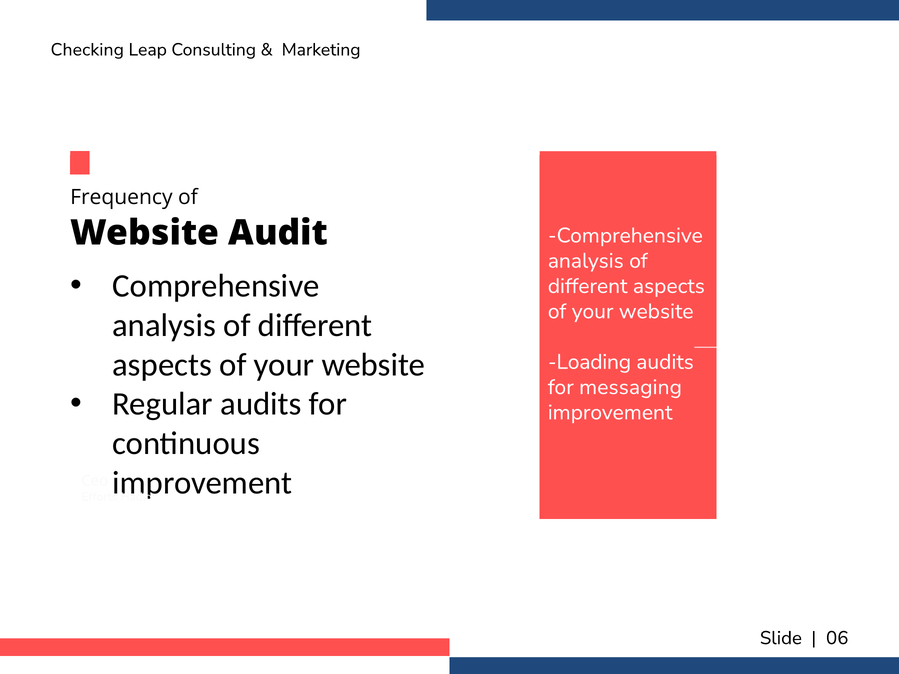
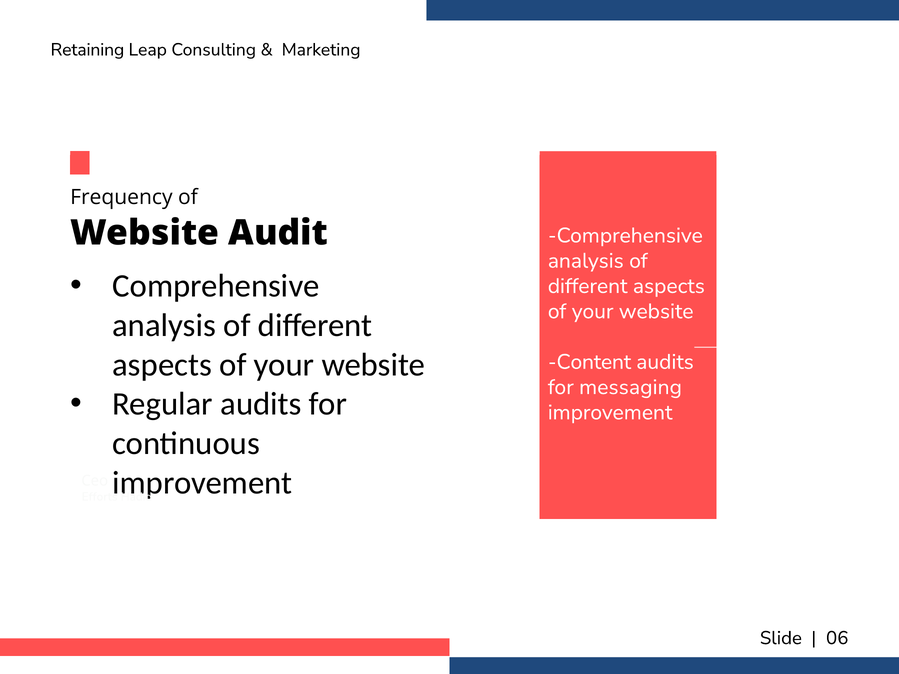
Checking: Checking -> Retaining (87, 50)
Loading: Loading -> Content (589, 362)
